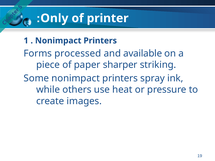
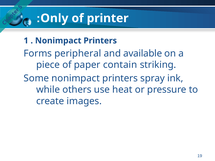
processed: processed -> peripheral (78, 53)
sharper: sharper -> contain (120, 65)
